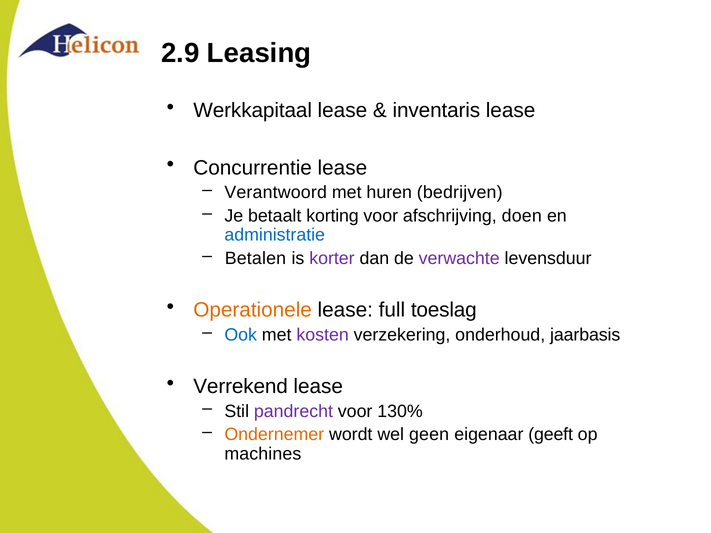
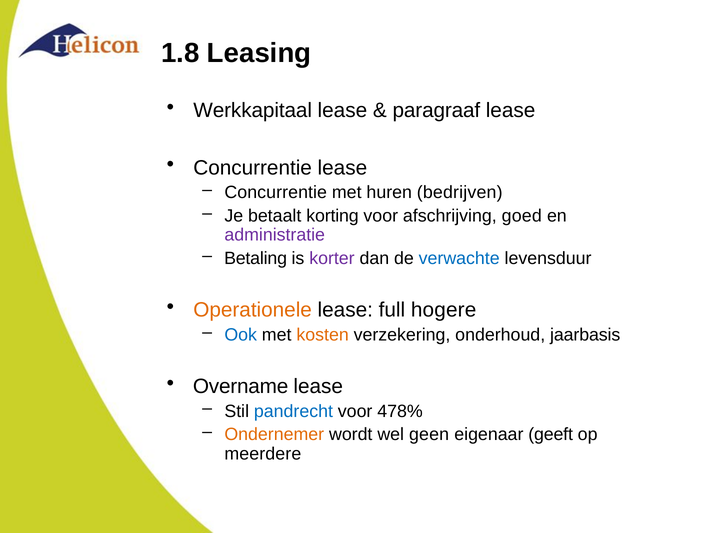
2.9: 2.9 -> 1.8 (180, 53)
inventaris: inventaris -> paragraaf (436, 110)
Verantwoord: Verantwoord -> Concurrentie (276, 192)
doen: doen -> goed (522, 216)
administratie colour: blue -> purple (275, 235)
Betalen: Betalen -> Betaling (256, 259)
verwachte colour: purple -> blue (459, 259)
toeslag: toeslag -> hogere (444, 310)
kosten colour: purple -> orange (323, 335)
Verrekend: Verrekend -> Overname (241, 387)
pandrecht colour: purple -> blue (293, 411)
130%: 130% -> 478% (400, 411)
machines: machines -> meerdere (263, 454)
